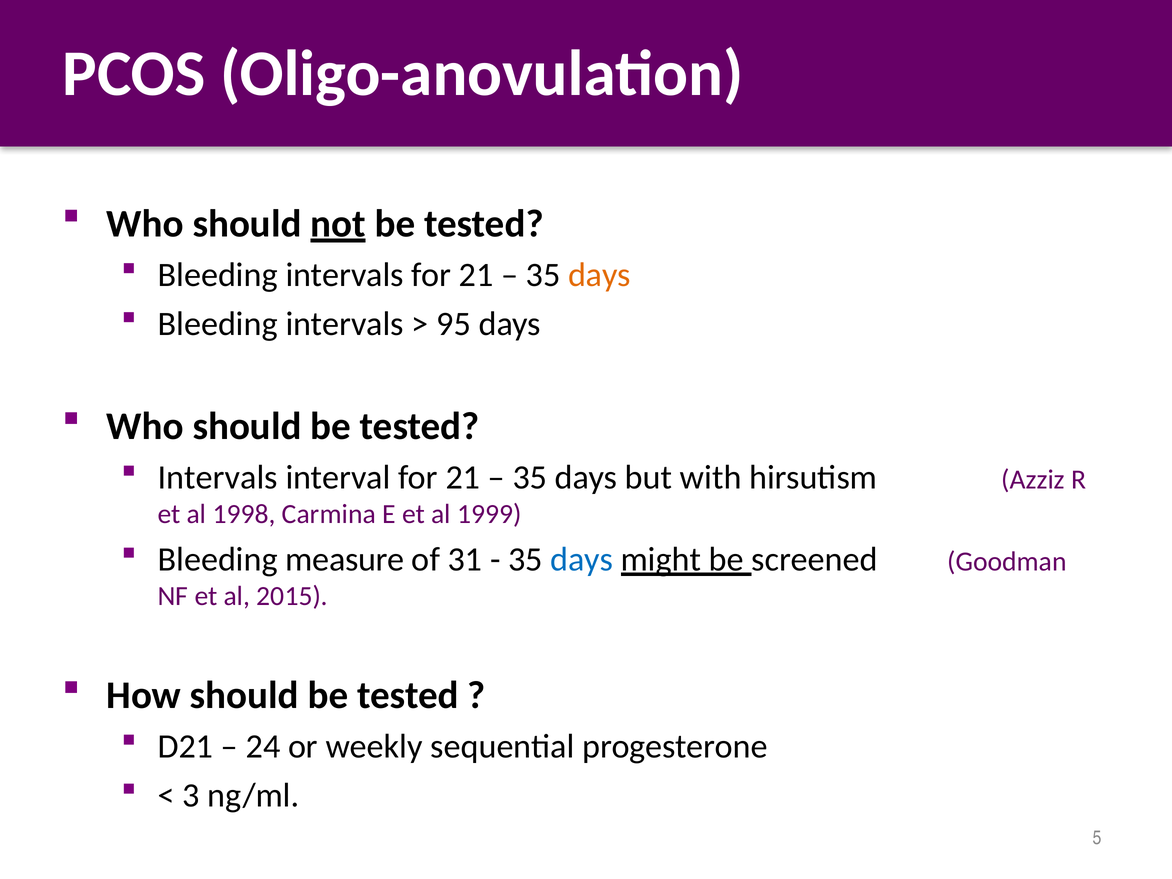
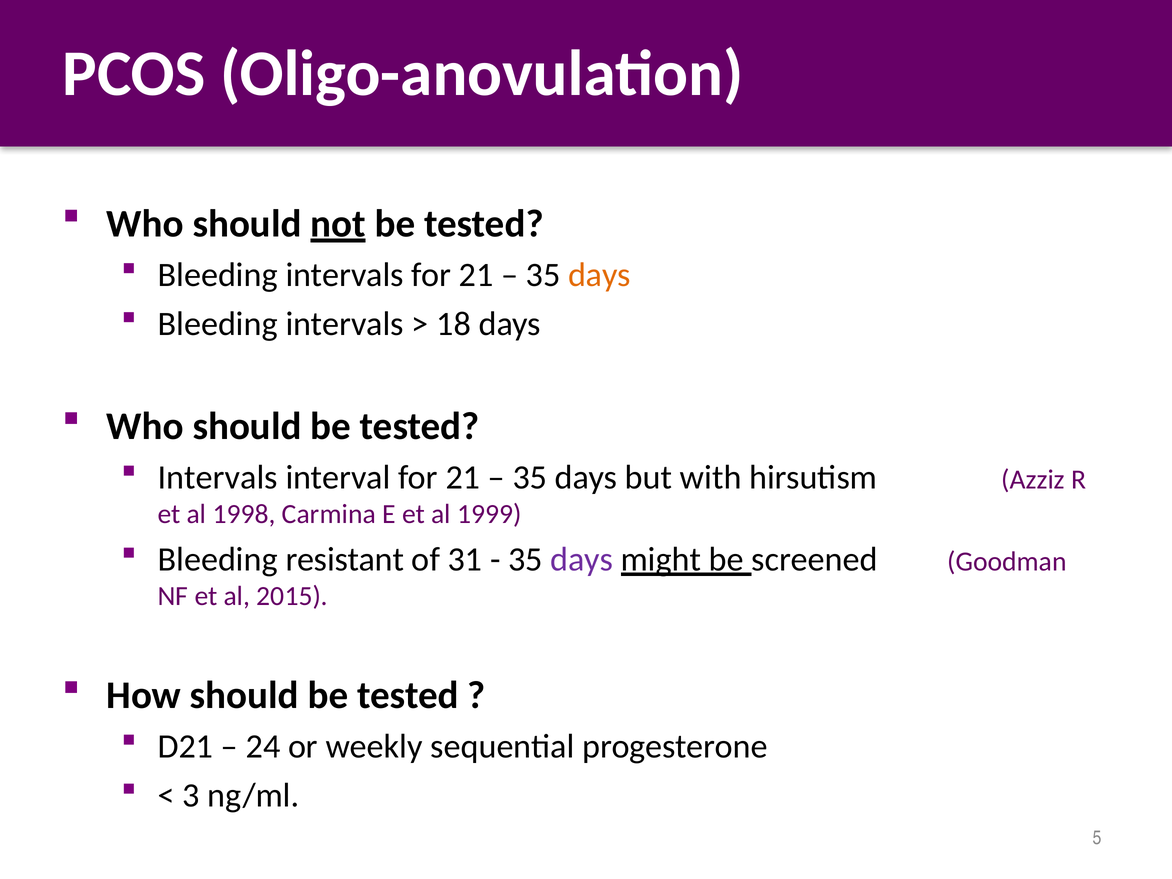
95: 95 -> 18 (454, 324)
measure: measure -> resistant (345, 560)
days colour: blue -> purple (582, 560)
